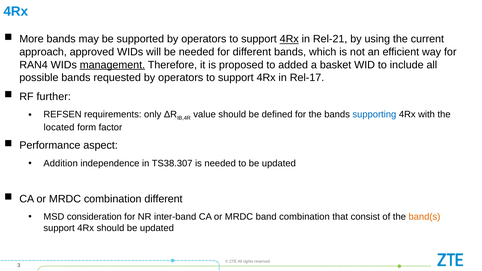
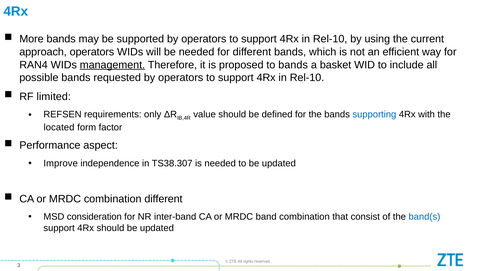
4Rx underline: present -> none (289, 39)
Rel-21: Rel-21 -> Rel-10 (330, 39)
approach approved: approved -> operators (92, 52)
to added: added -> bands (293, 65)
Rel-17: Rel-17 -> Rel-10 (307, 78)
further: further -> limited (54, 97)
Addition: Addition -> Improve (61, 164)
band(s colour: orange -> blue (424, 217)
